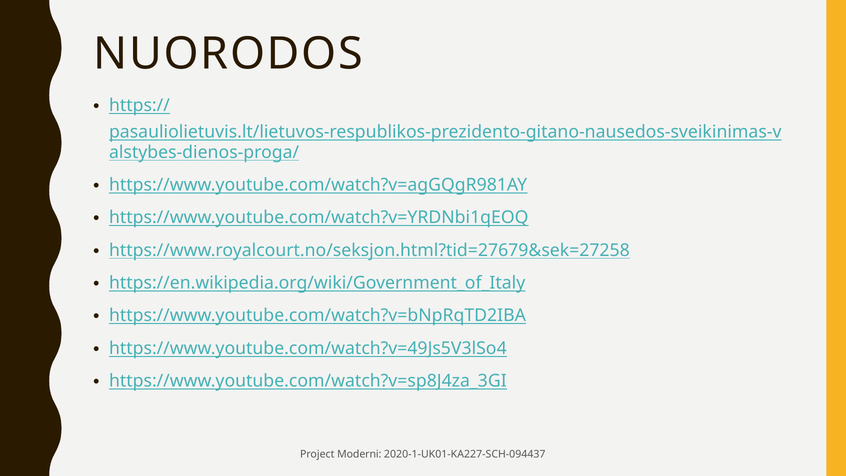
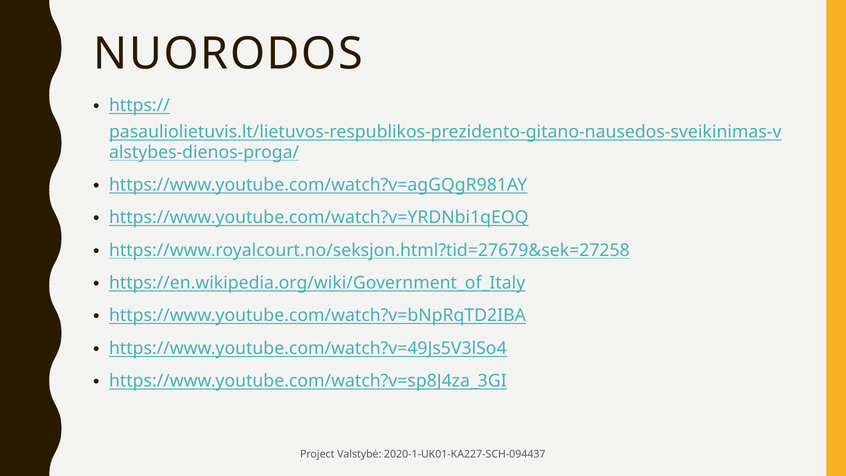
Moderni: Moderni -> Valstybė (359, 454)
